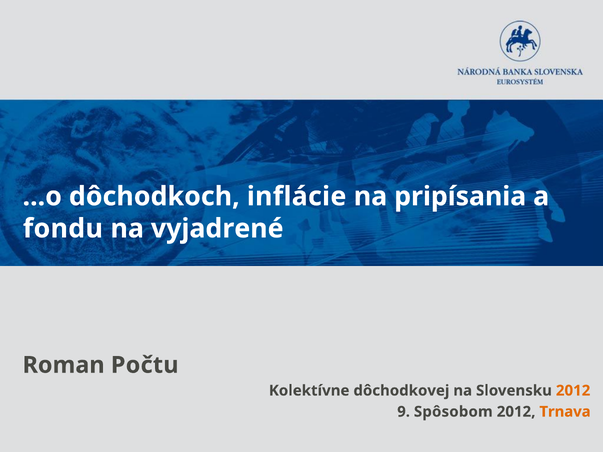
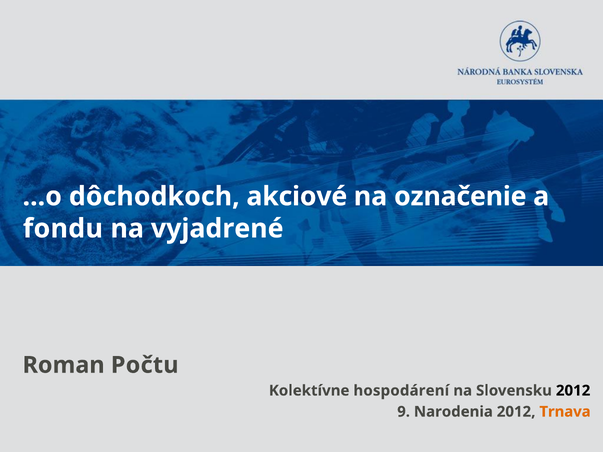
inflácie: inflácie -> akciové (297, 197)
pripísania: pripísania -> označenie (460, 197)
dôchodkovej: dôchodkovej -> hospodárení (401, 391)
2012 colour: orange -> black (573, 391)
Spôsobom: Spôsobom -> Narodenia (453, 412)
